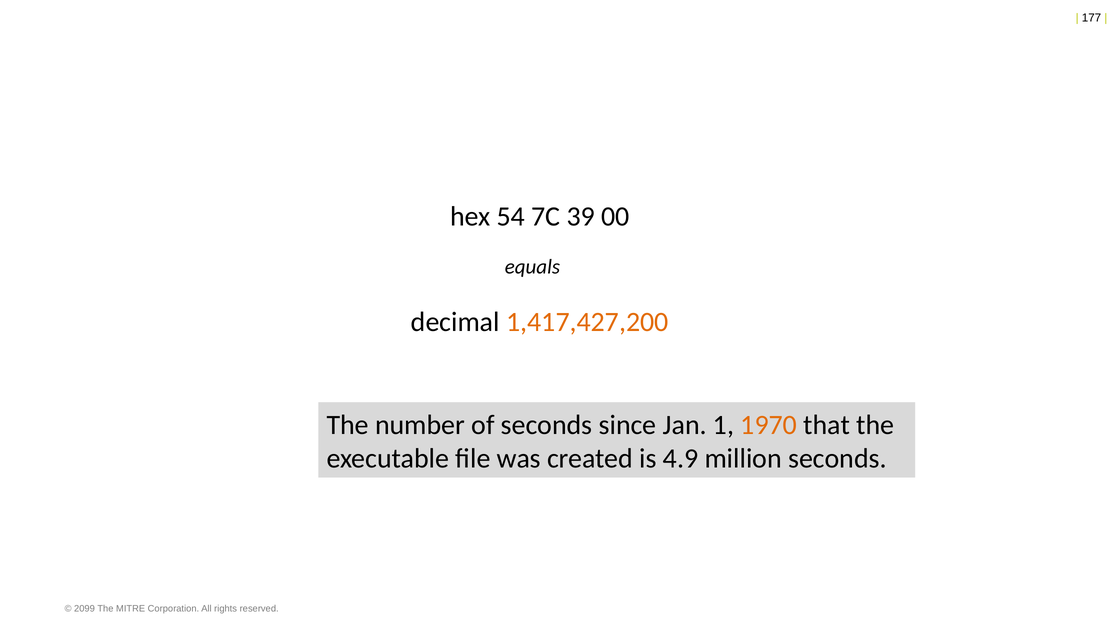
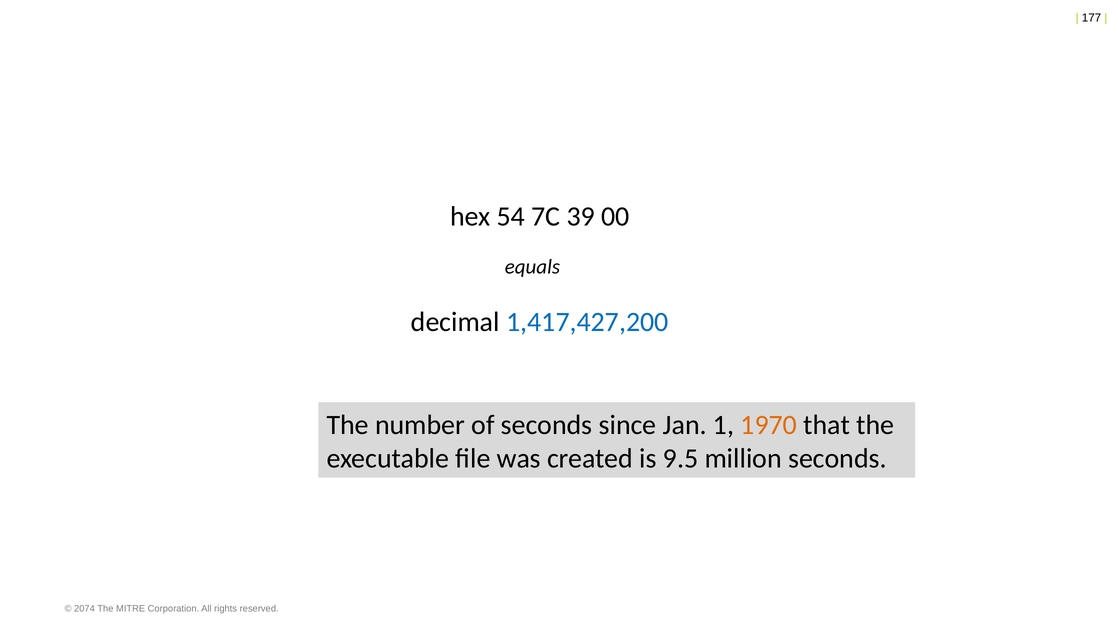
1,417,427,200 colour: orange -> blue (587, 322)
4.9: 4.9 -> 9.5 (681, 459)
2099: 2099 -> 2074 (84, 608)
